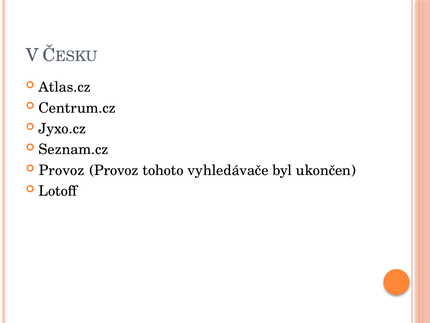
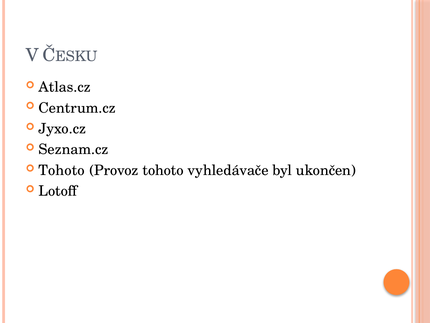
Provoz: Provoz -> Tohoto (62, 170)
